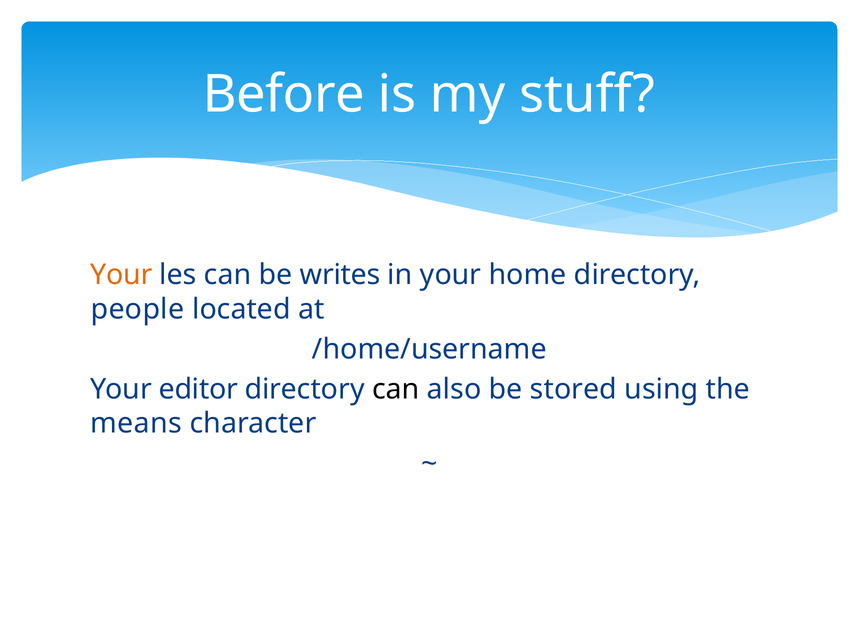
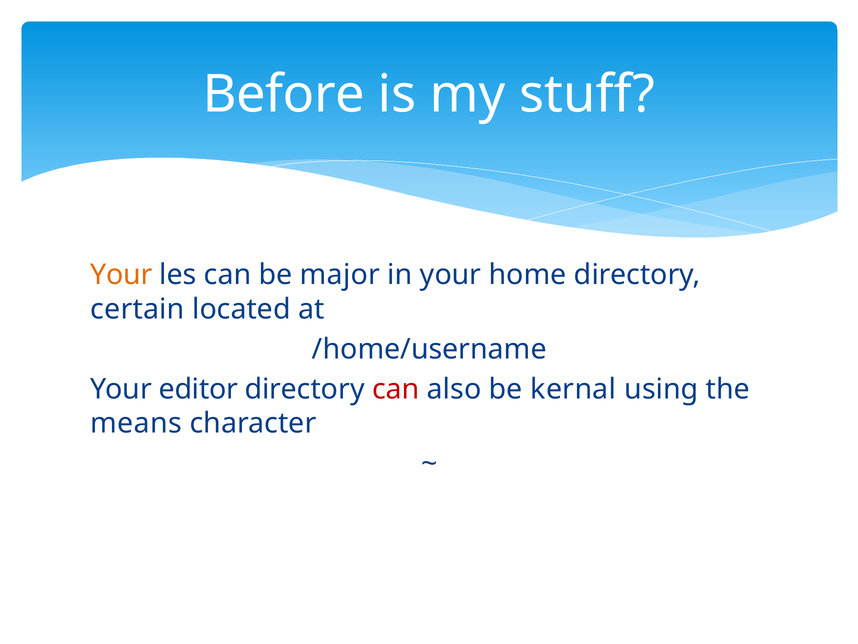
writes: writes -> major (340, 275)
people: people -> certain (137, 309)
can colour: black -> red (396, 389)
stored: stored -> kernal (573, 389)
